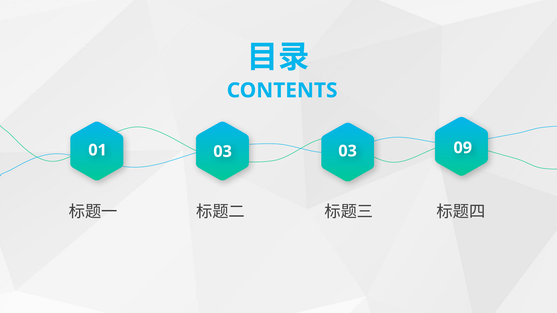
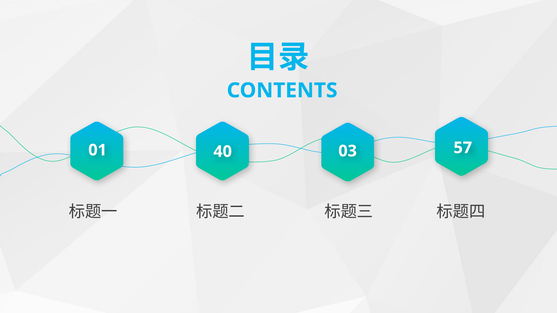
01 03: 03 -> 40 (223, 152)
09: 09 -> 57 (463, 148)
